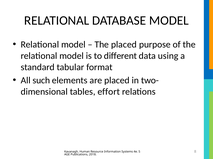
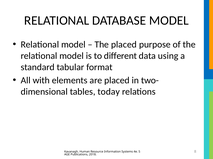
such: such -> with (41, 81)
effort: effort -> today (109, 92)
